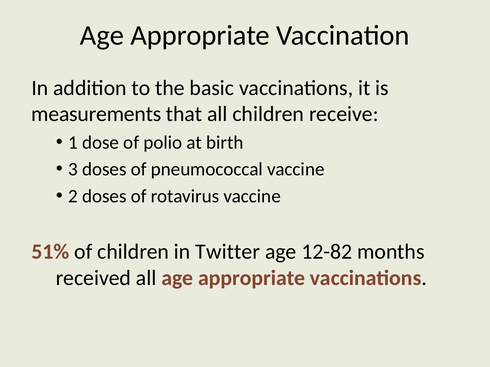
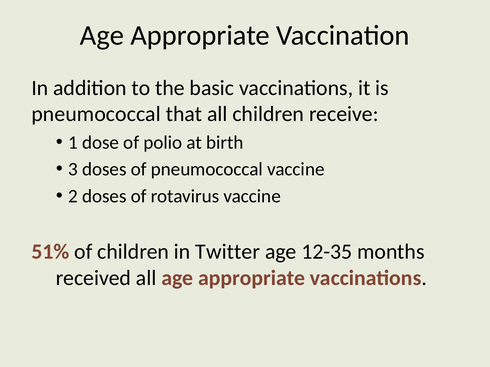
measurements: measurements -> pneumococcal (96, 114)
12-82: 12-82 -> 12-35 (327, 252)
